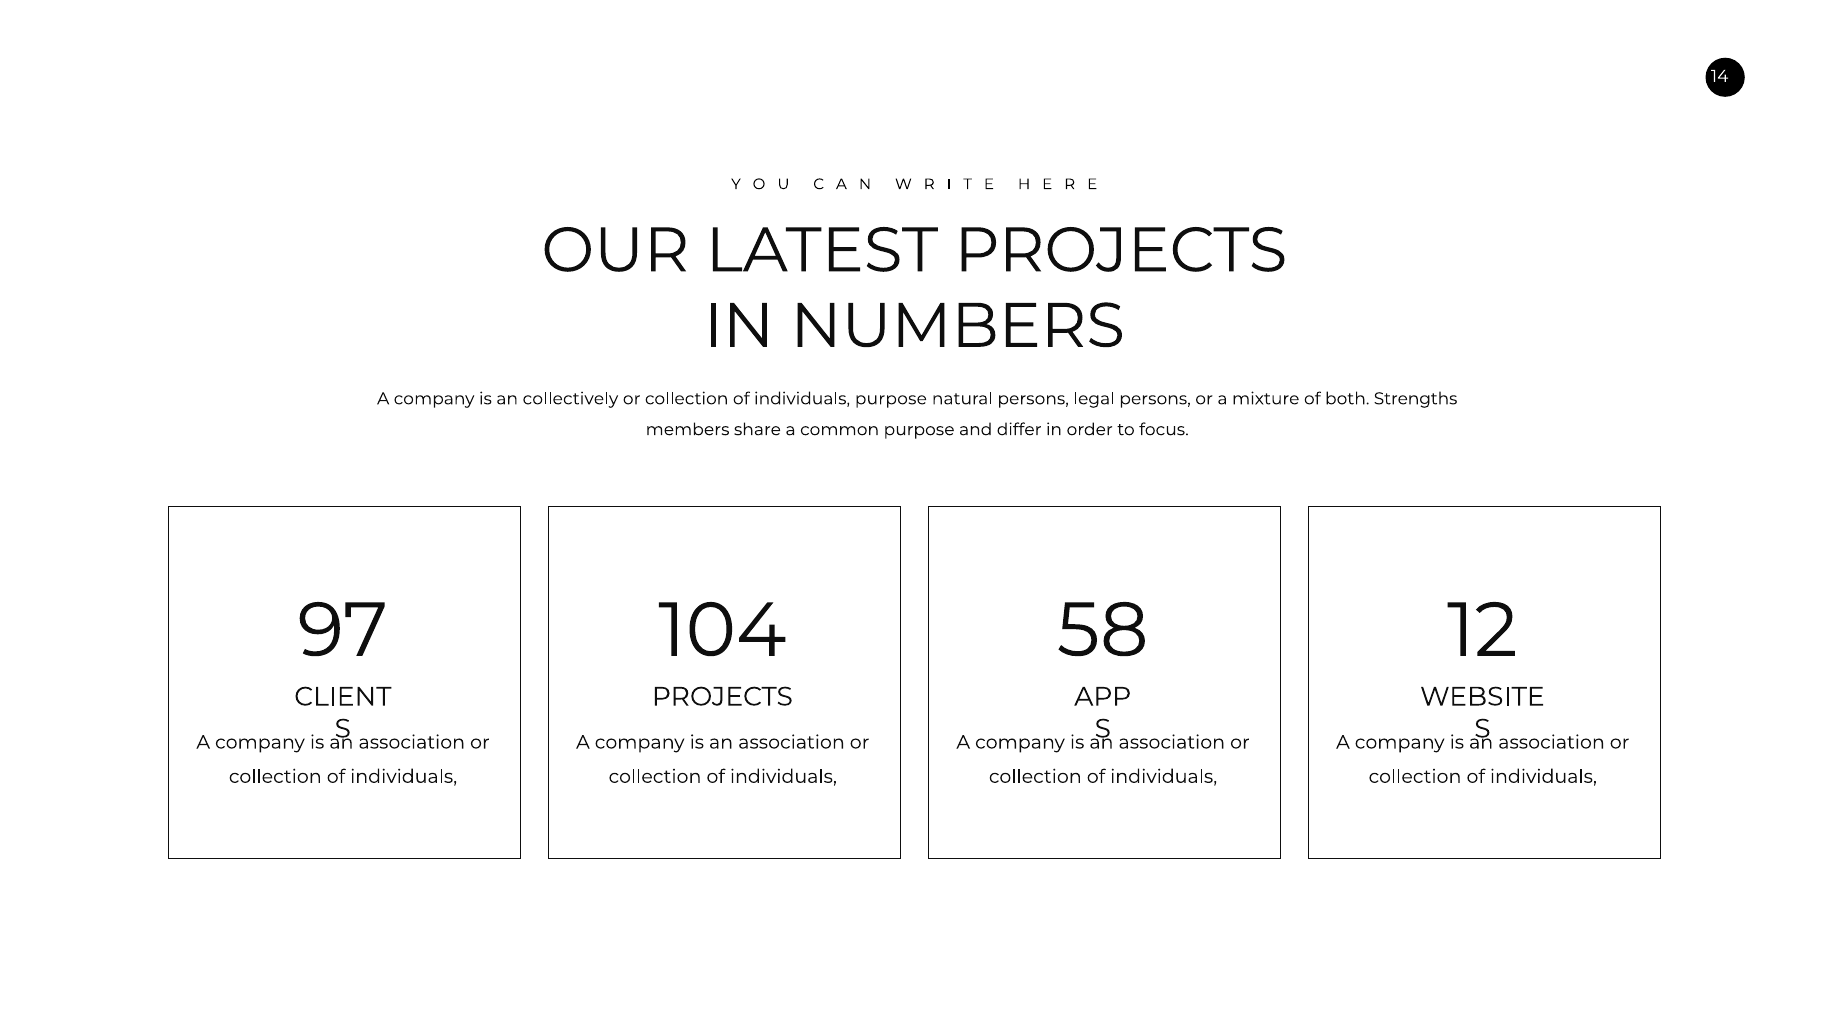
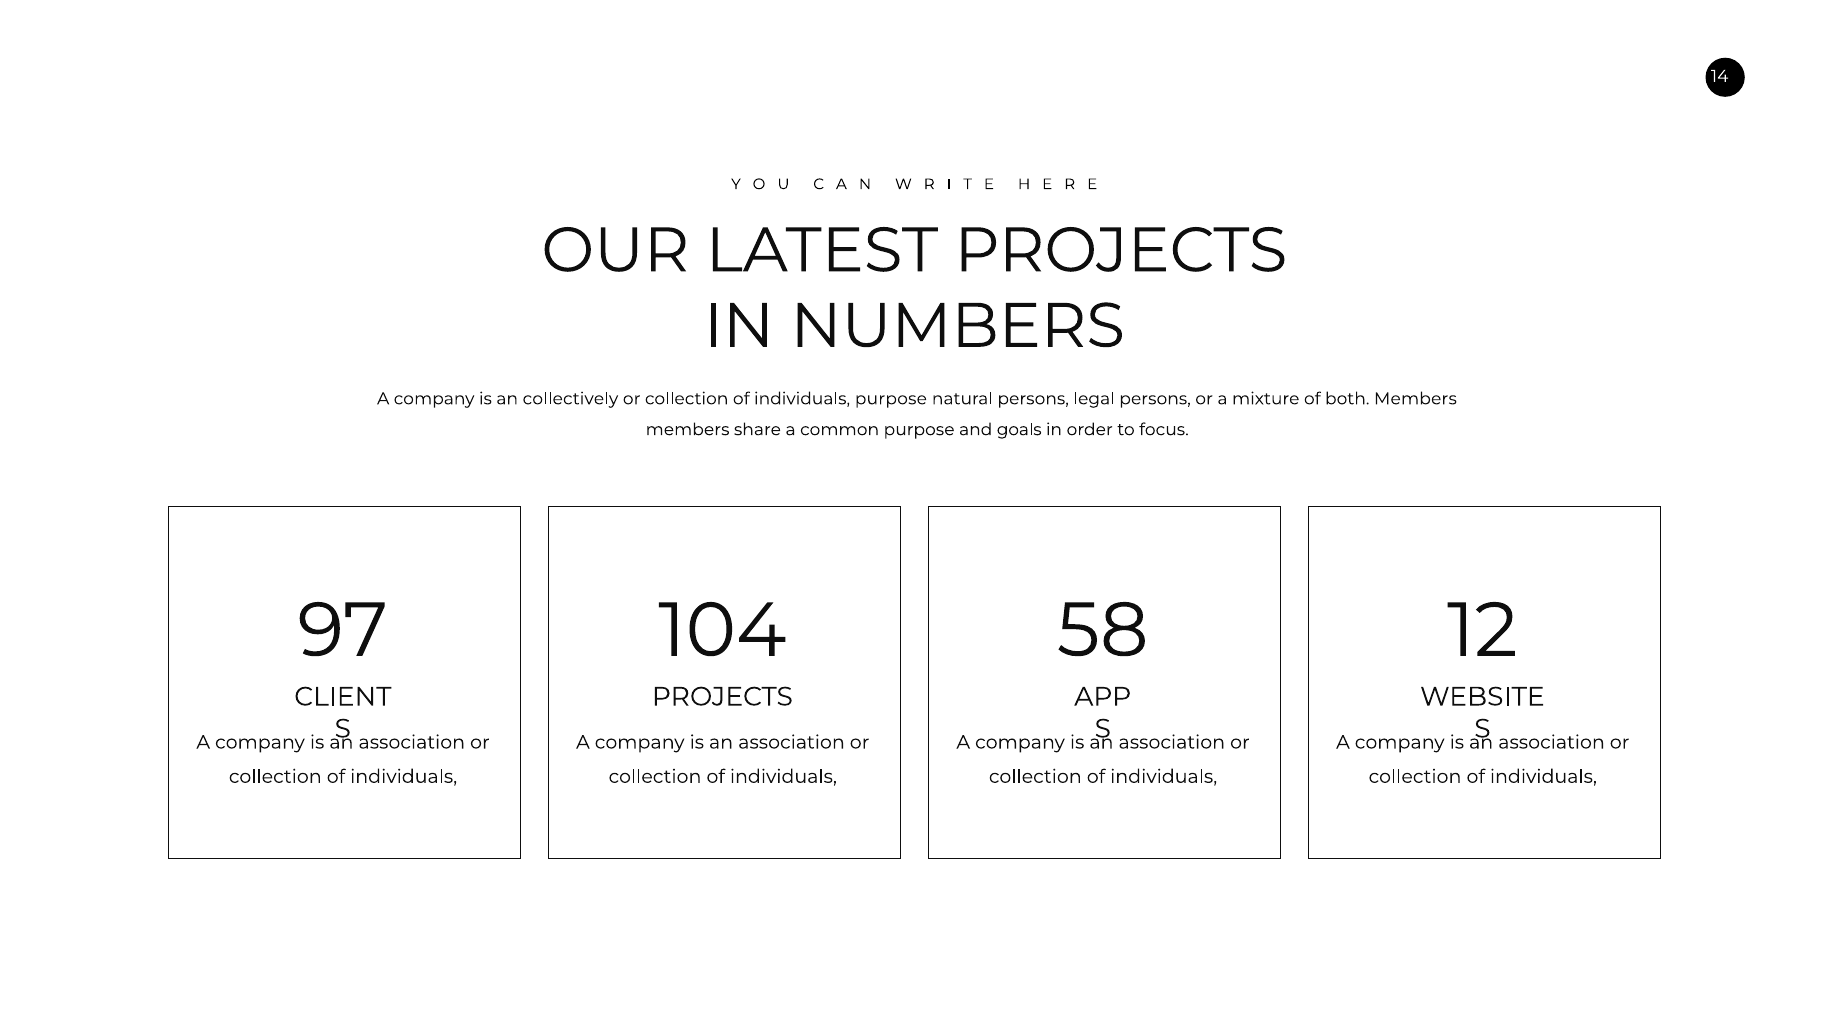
both Strengths: Strengths -> Members (1415, 399)
differ: differ -> goals (1019, 430)
